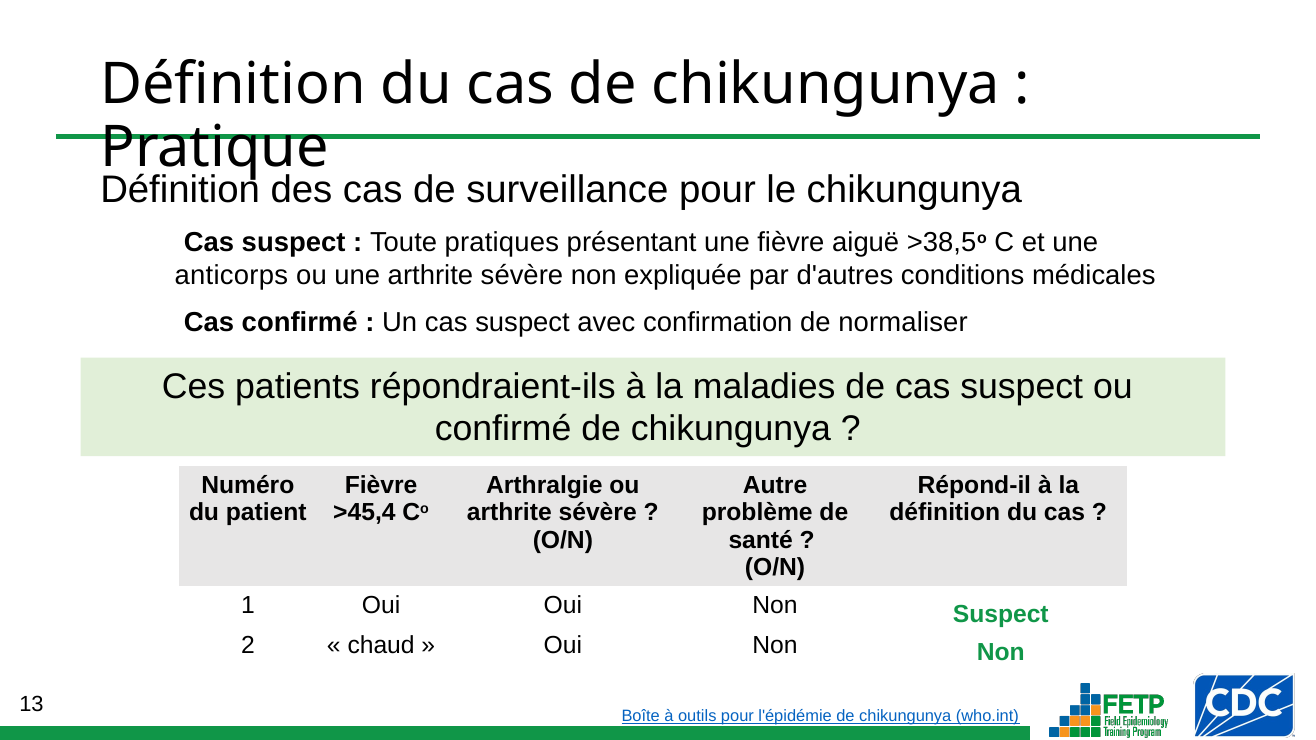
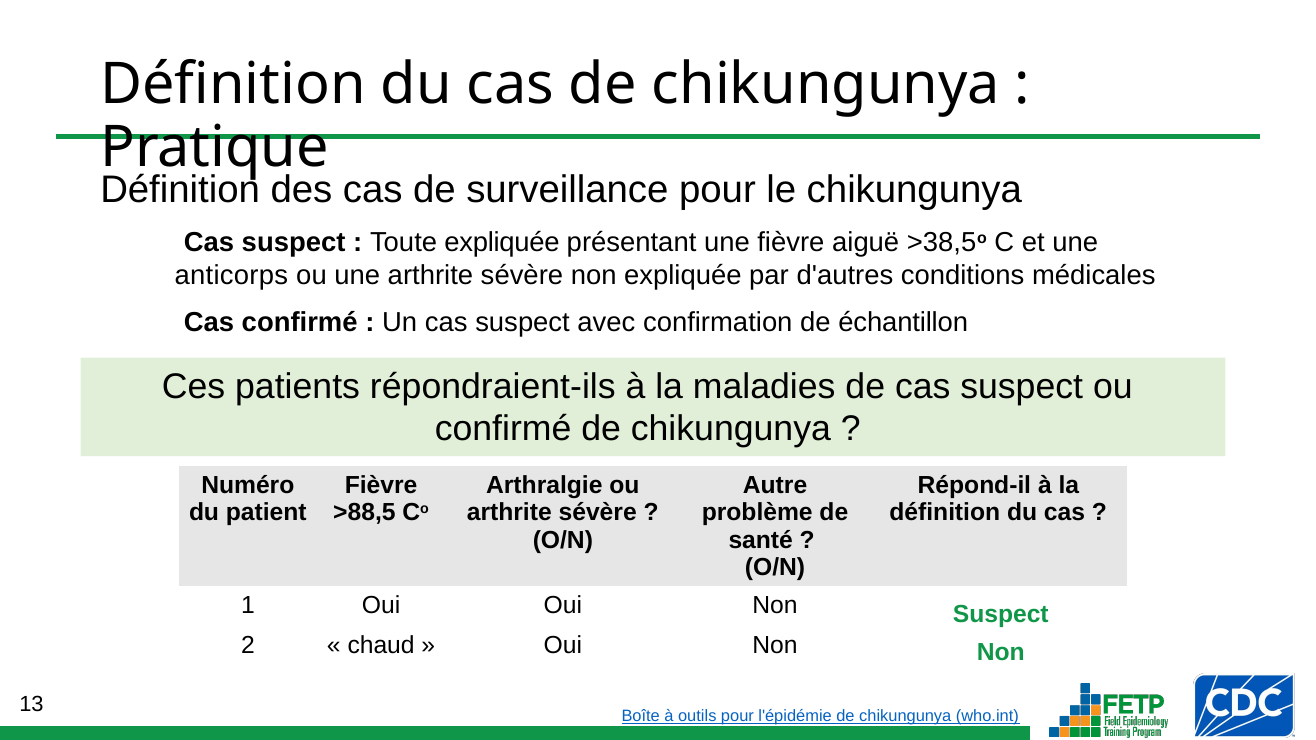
Toute pratiques: pratiques -> expliquée (502, 243)
normaliser: normaliser -> échantillon (903, 322)
>45,4: >45,4 -> >88,5 (364, 513)
